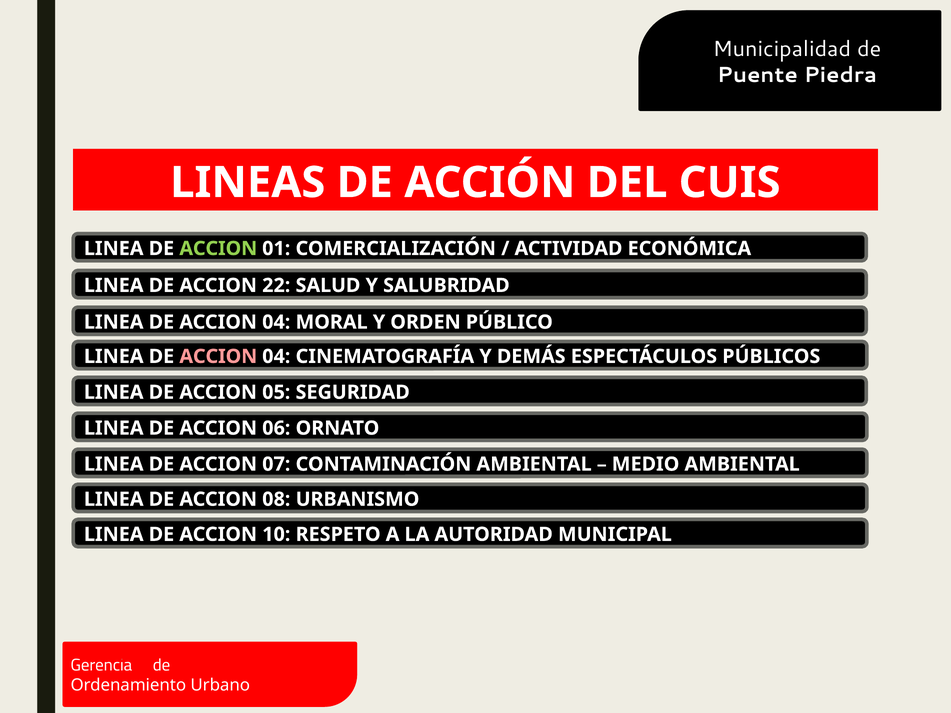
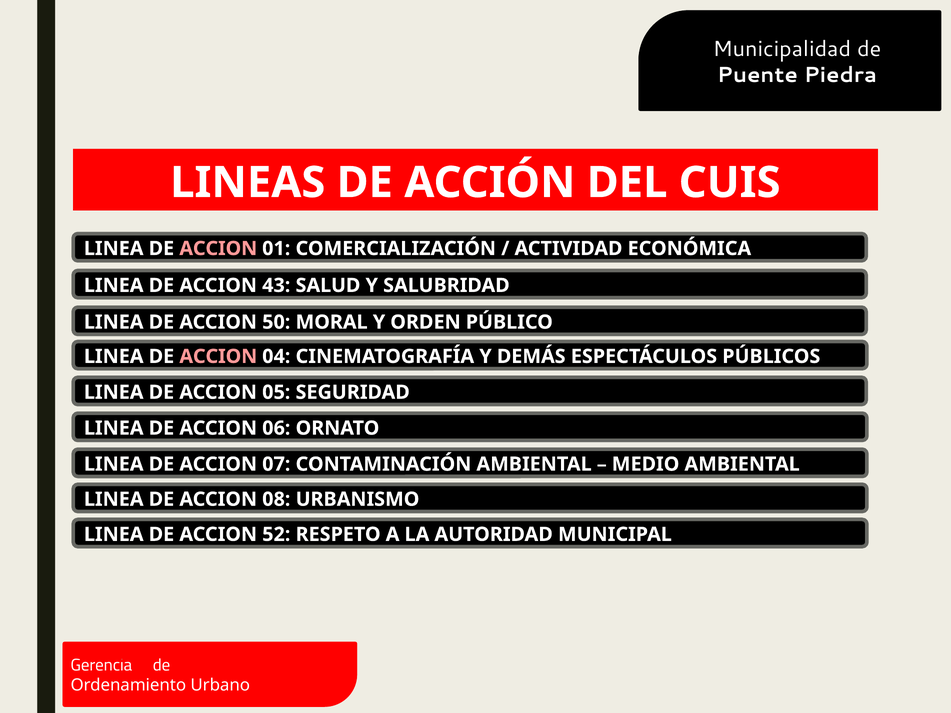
ACCION colour: light green -> pink (218, 249)
22: 22 -> 43 (276, 286)
04: 04 -> 50 (276, 322)
10: 10 -> 52 (276, 535)
